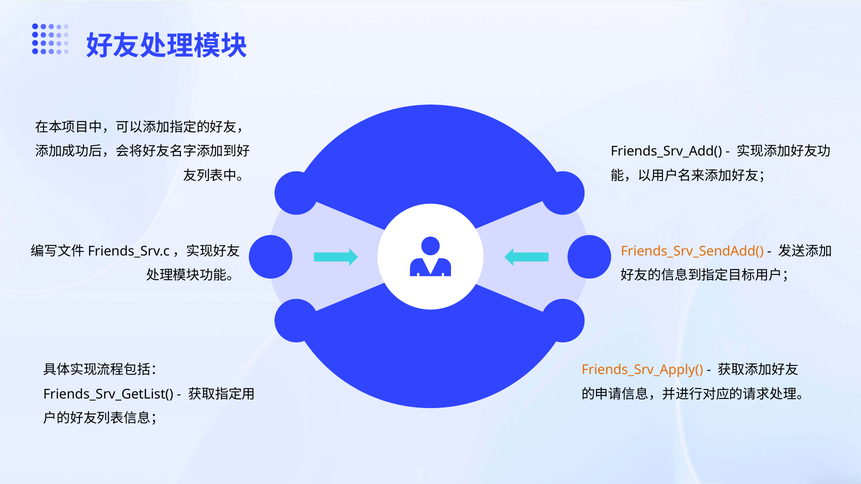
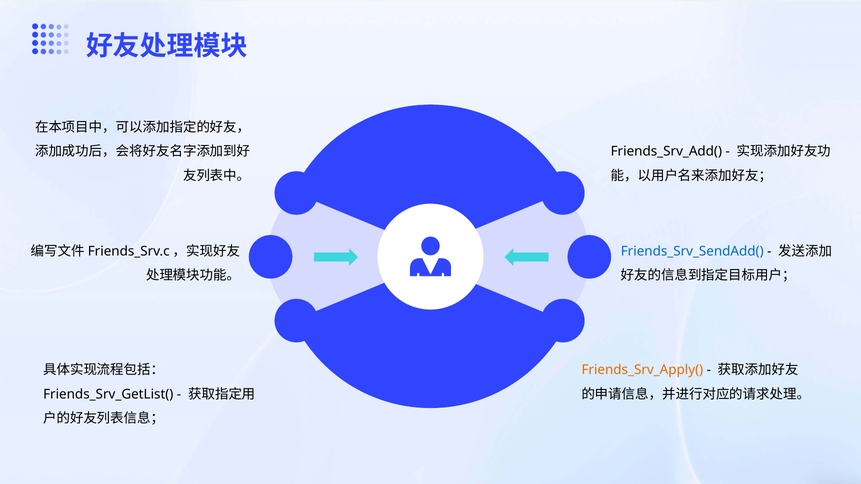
Friends_Srv_SendAdd( colour: orange -> blue (692, 251)
